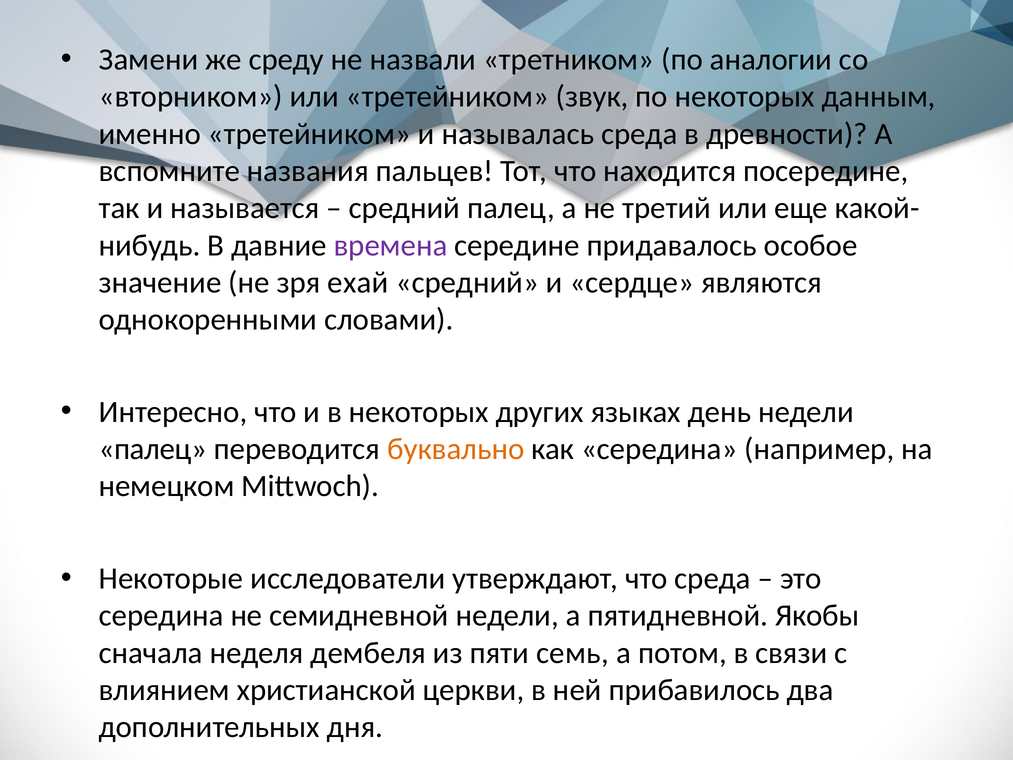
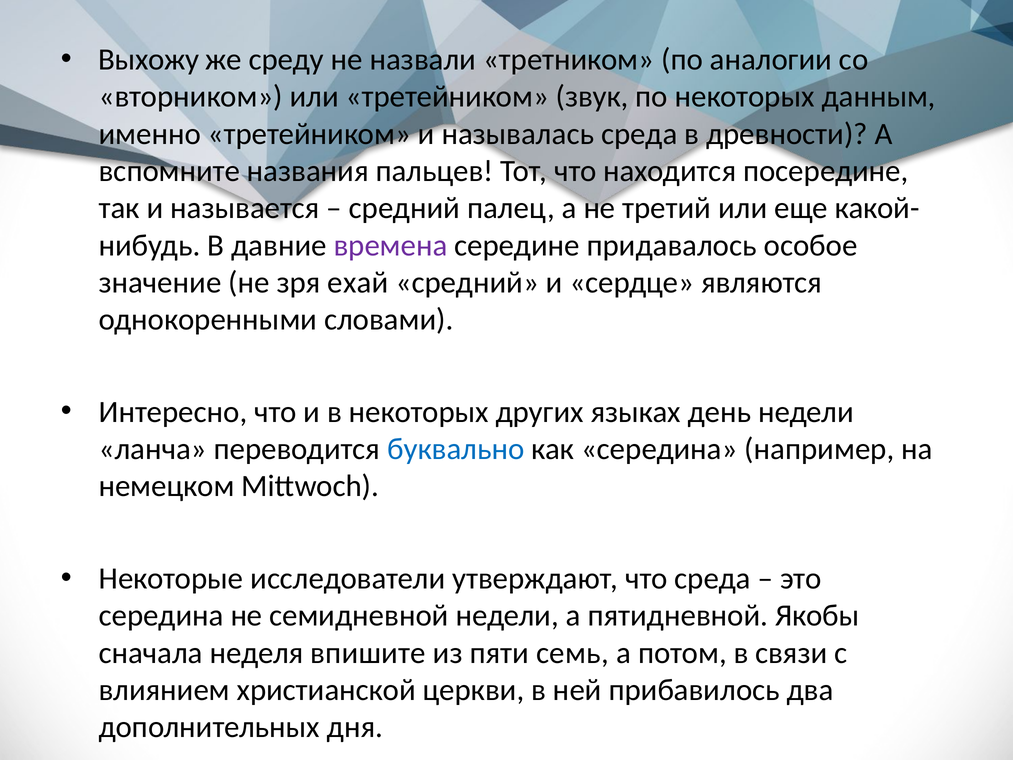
Замени: Замени -> Выхожу (149, 60)
палец: палец -> ланча (153, 449)
буквально colour: orange -> blue (456, 449)
дембеля: дембеля -> впишите (368, 653)
